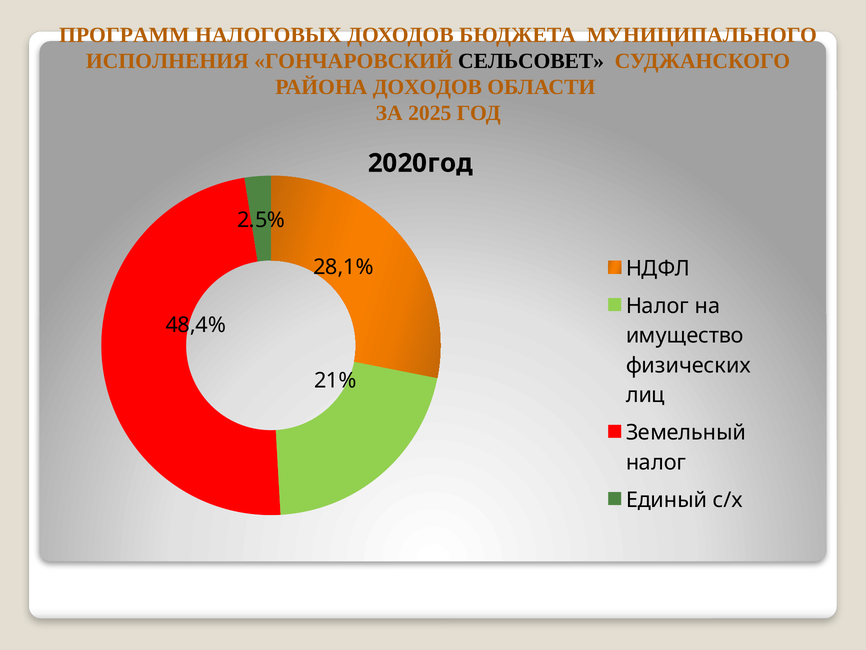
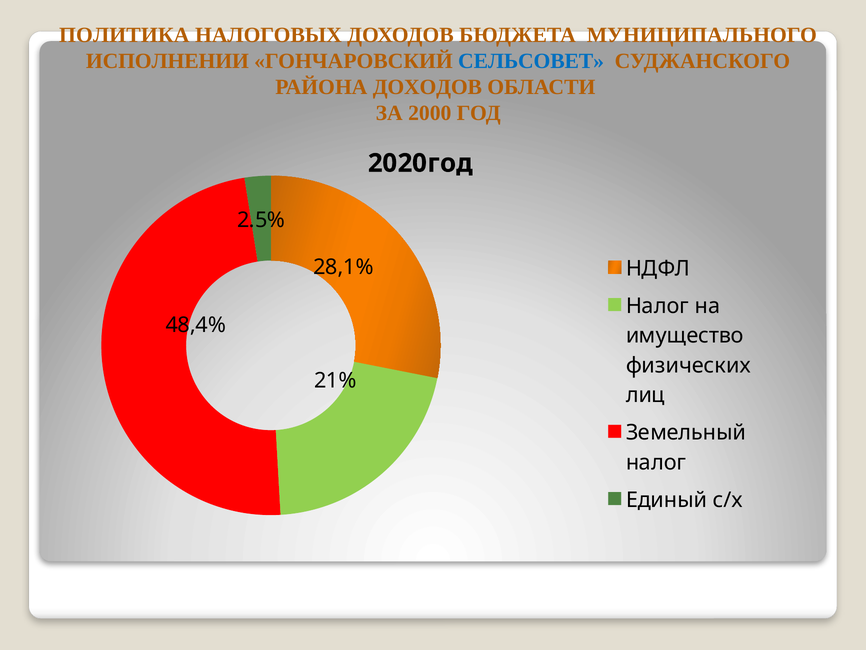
ПРОГРАММ: ПРОГРАММ -> ПОЛИТИКА (124, 35)
ИСПОЛНЕНИЯ: ИСПОЛНЕНИЯ -> ИСПОЛНЕНИИ (167, 61)
СЕЛЬСОВЕТ colour: black -> blue (531, 61)
2025: 2025 -> 2000 (430, 113)
